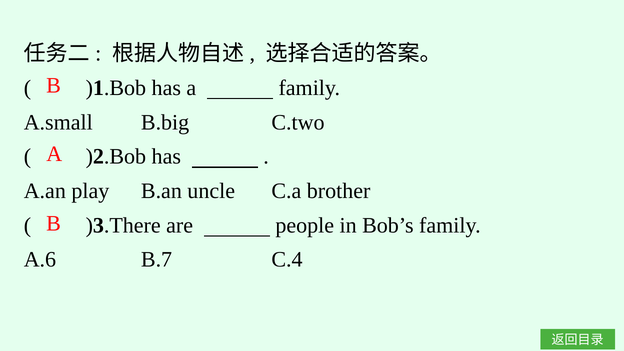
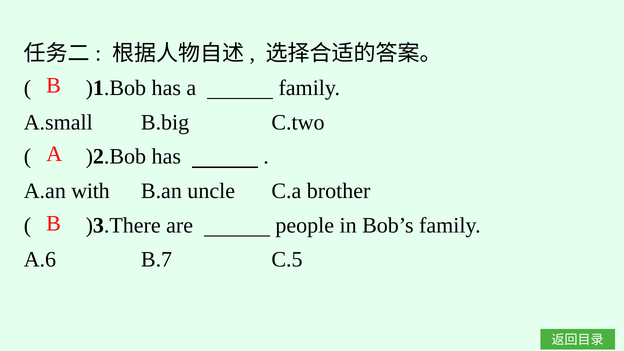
play: play -> with (90, 191)
C.4: C.4 -> C.5 (287, 260)
